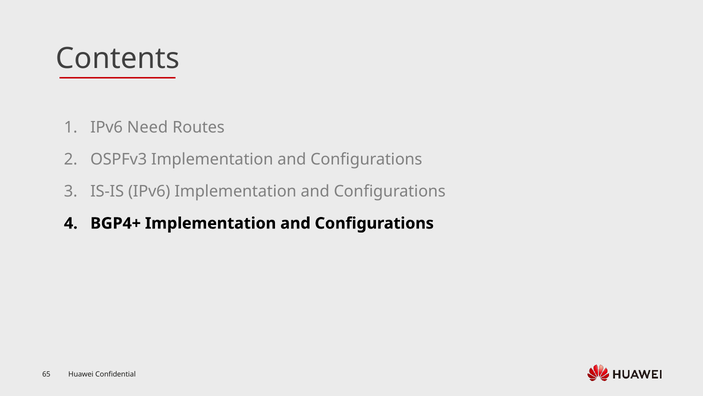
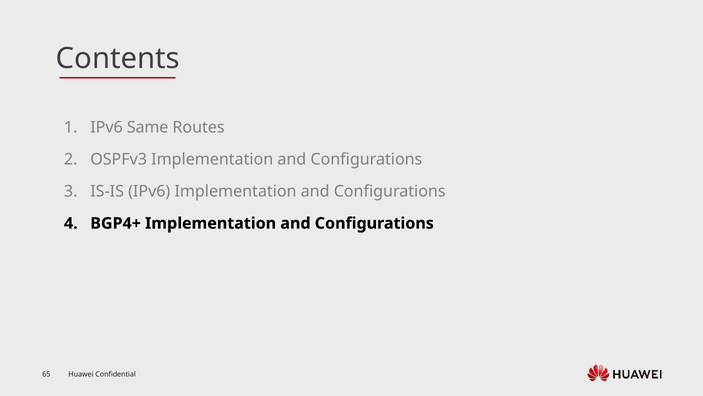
Need: Need -> Same (148, 127)
